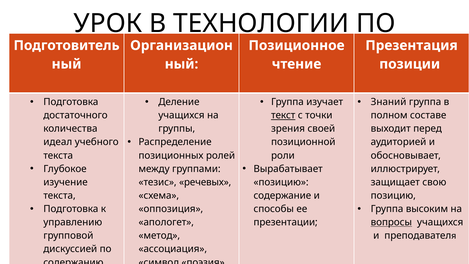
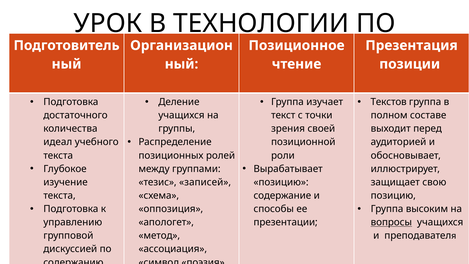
Знаний: Знаний -> Текстов (389, 102)
текст underline: present -> none (283, 115)
речевых: речевых -> записей (205, 182)
